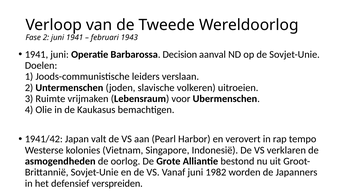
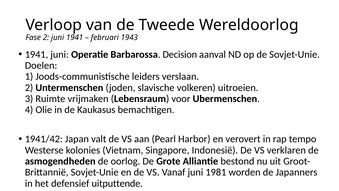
1982: 1982 -> 1981 (216, 172)
verspreiden: verspreiden -> uitputtende (117, 183)
